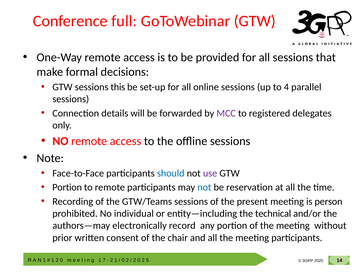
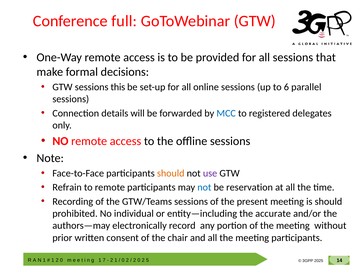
4: 4 -> 6 (286, 87)
MCC colour: purple -> blue (226, 113)
should colour: blue -> orange (171, 173)
Portion: Portion -> Refrain (67, 187)
is person: person -> should (328, 201)
technical: technical -> accurate (273, 213)
